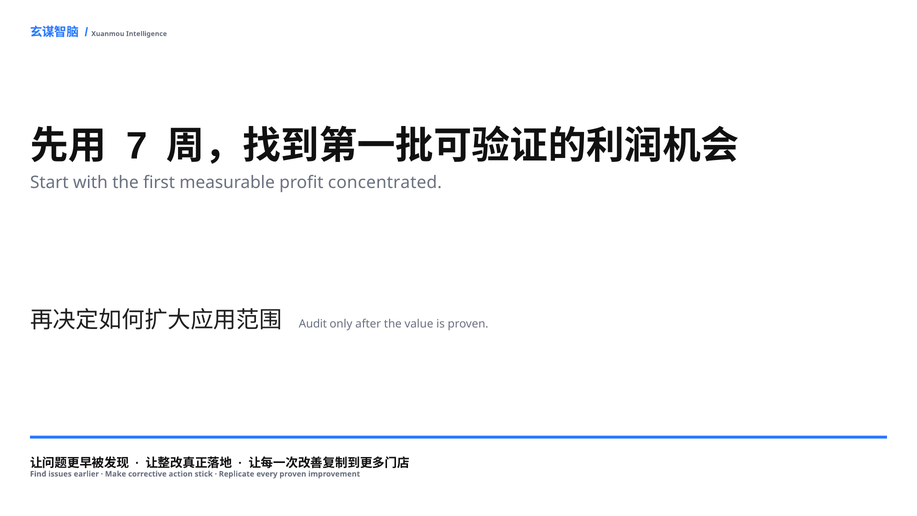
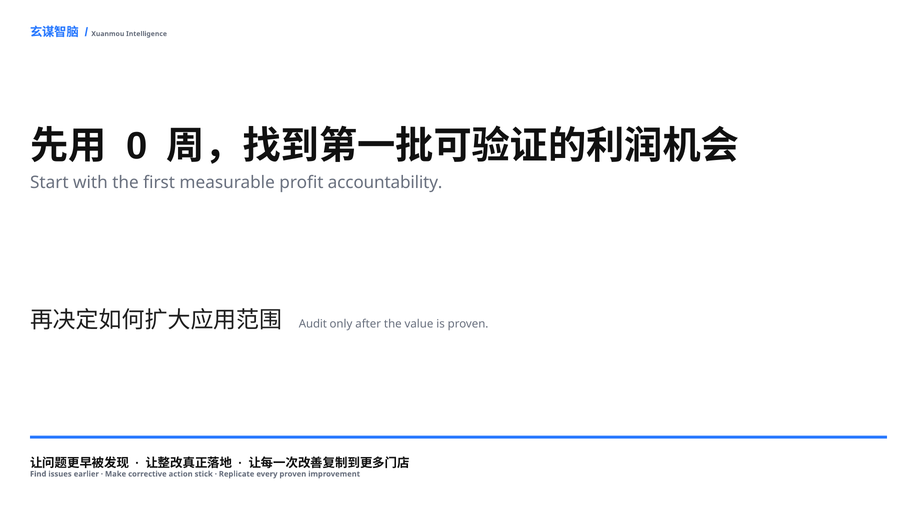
7: 7 -> 0 (137, 146)
concentrated: concentrated -> accountability (385, 182)
